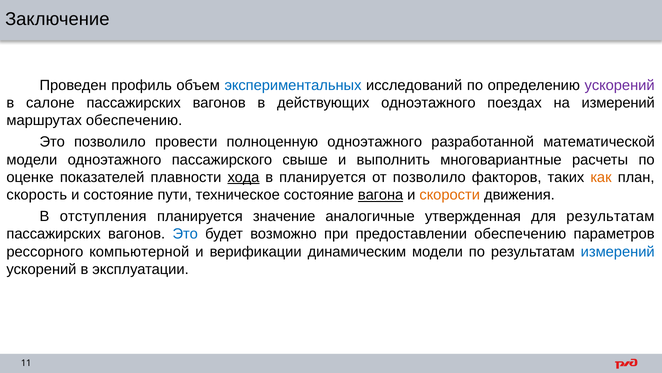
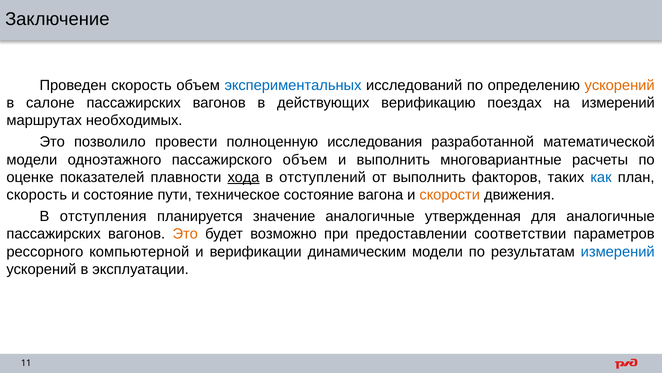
Проведен профиль: профиль -> скорость (141, 85)
ускорений colour: purple -> orange (620, 85)
действующих одноэтажного: одноэтажного -> верификацию (428, 103)
маршрутах обеспечению: обеспечению -> необходимых (134, 120)
полноценную одноэтажного: одноэтажного -> исследования (375, 142)
пассажирского свыше: свыше -> объем (305, 159)
в планируется: планируется -> отступлений (323, 177)
от позволило: позволило -> выполнить (429, 177)
как colour: orange -> blue (601, 177)
вагона underline: present -> none (381, 195)
для результатам: результатам -> аналогичные (610, 216)
Это colour: blue -> orange (185, 234)
предоставлении обеспечению: обеспечению -> соответствии (520, 234)
